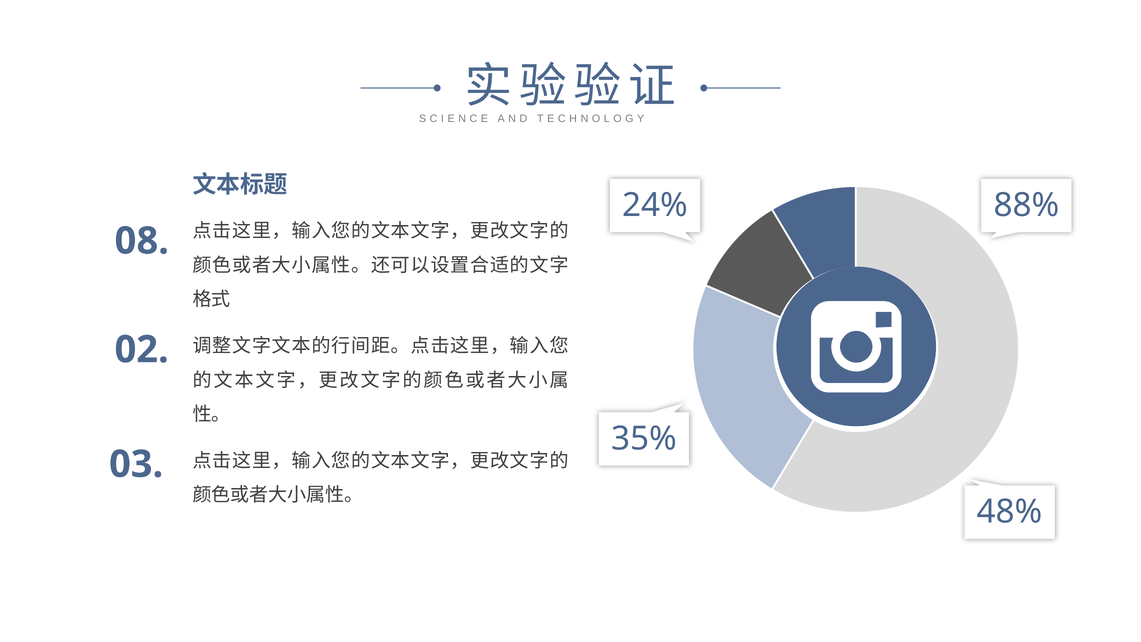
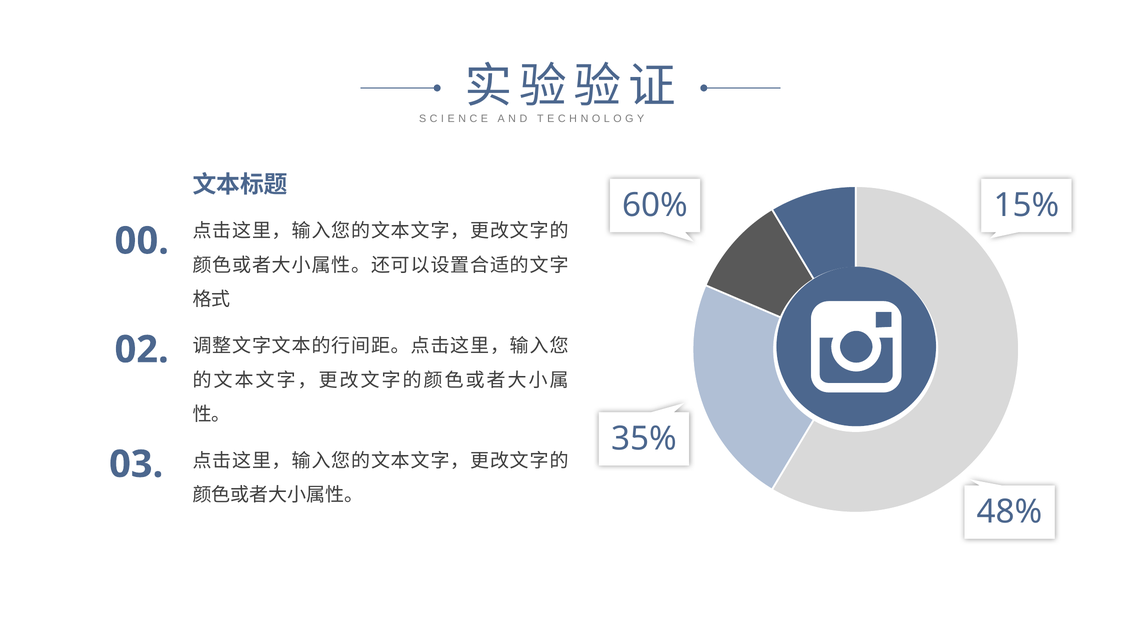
24%: 24% -> 60% (655, 205)
88%: 88% -> 15% (1026, 205)
0 8: 8 -> 0 (153, 241)
